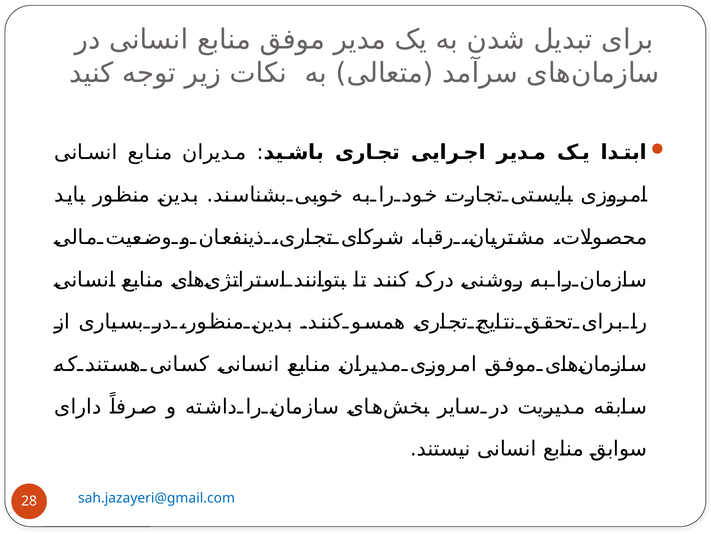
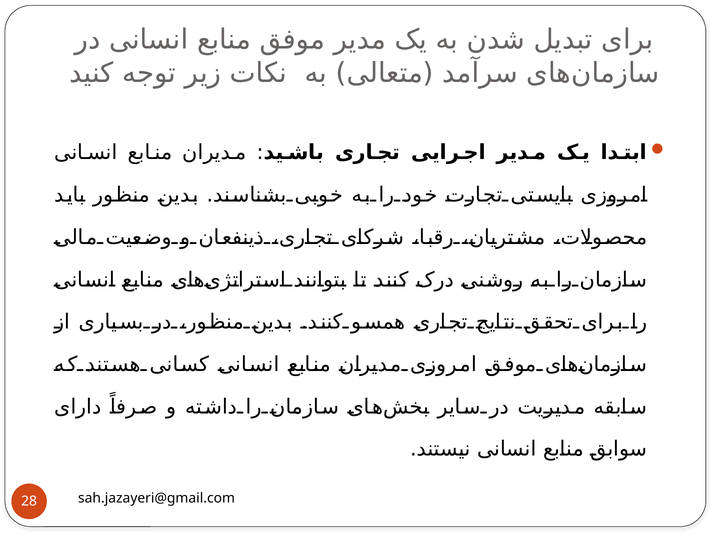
sah.jazayeri@gmail.com colour: blue -> black (157, 498)
